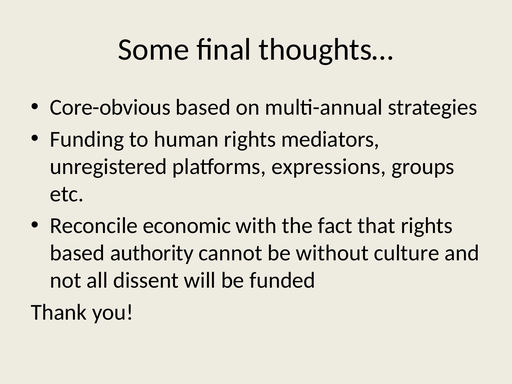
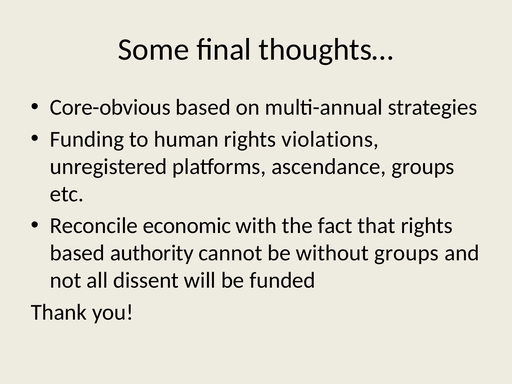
mediators: mediators -> violations (330, 139)
expressions: expressions -> ascendance (329, 167)
without culture: culture -> groups (407, 253)
